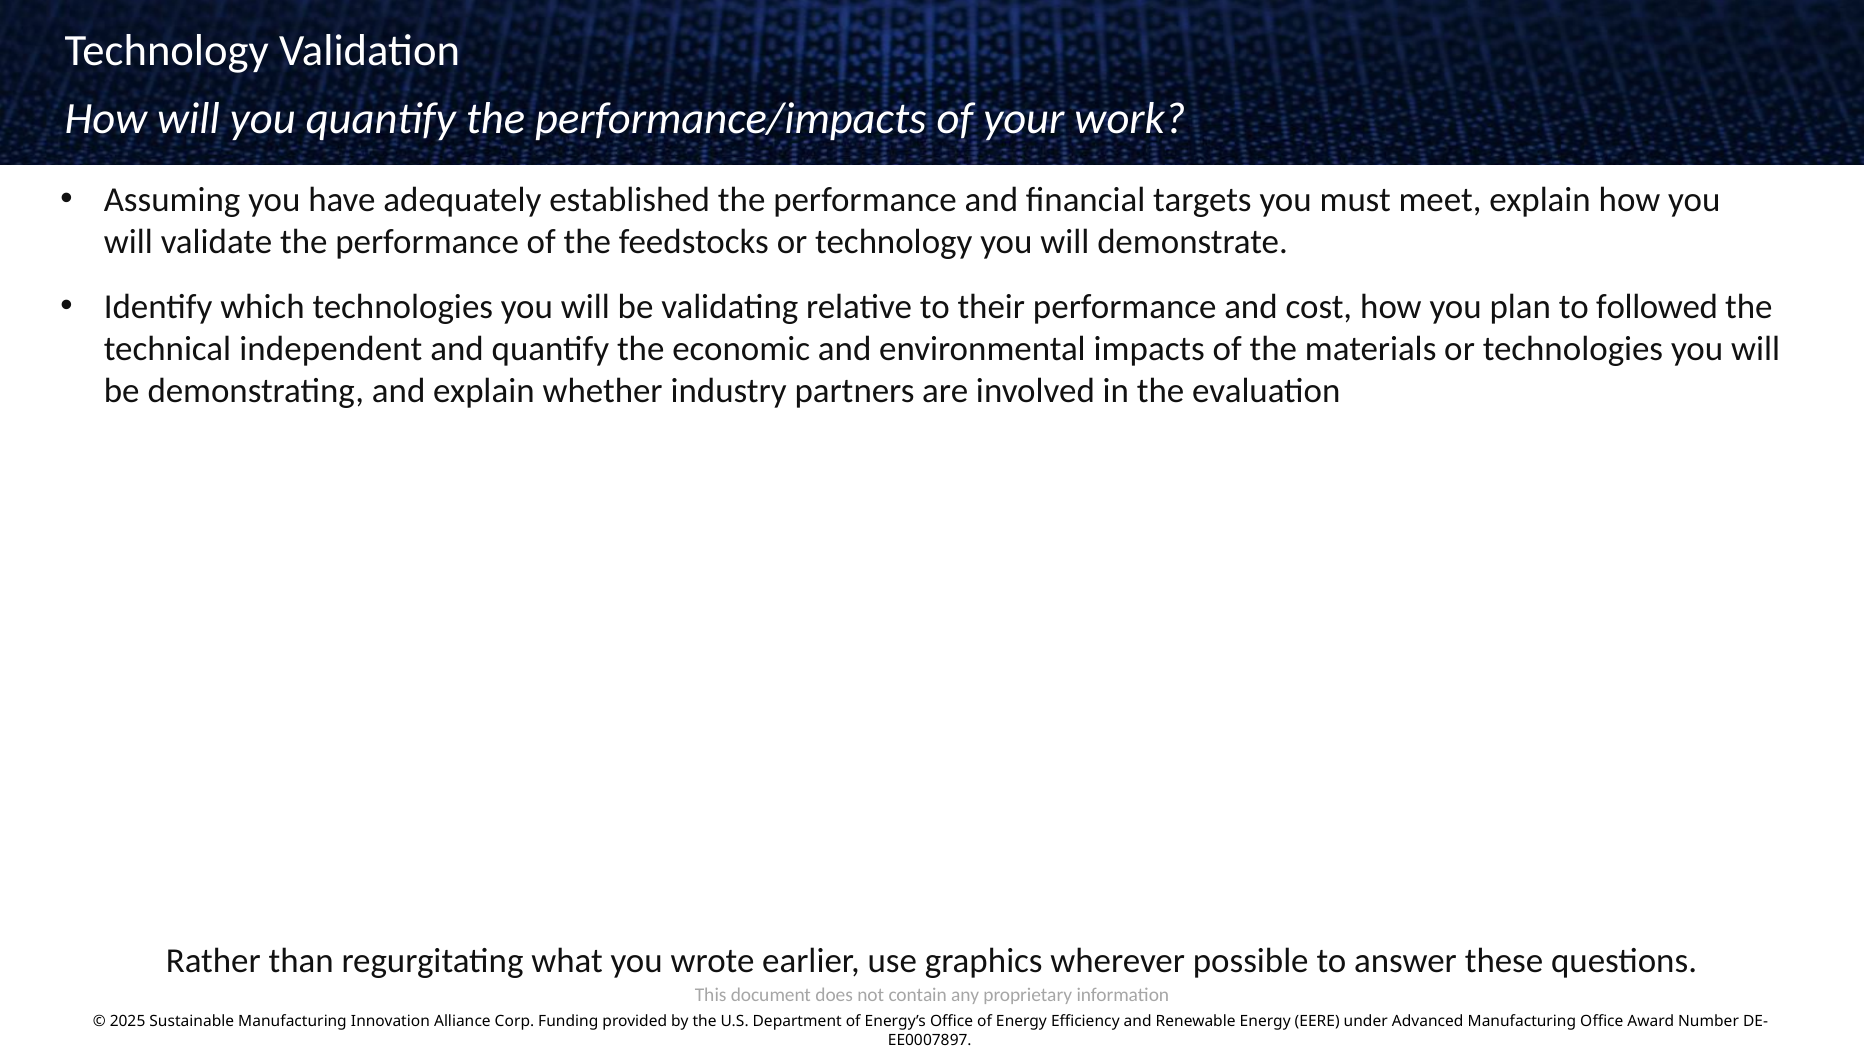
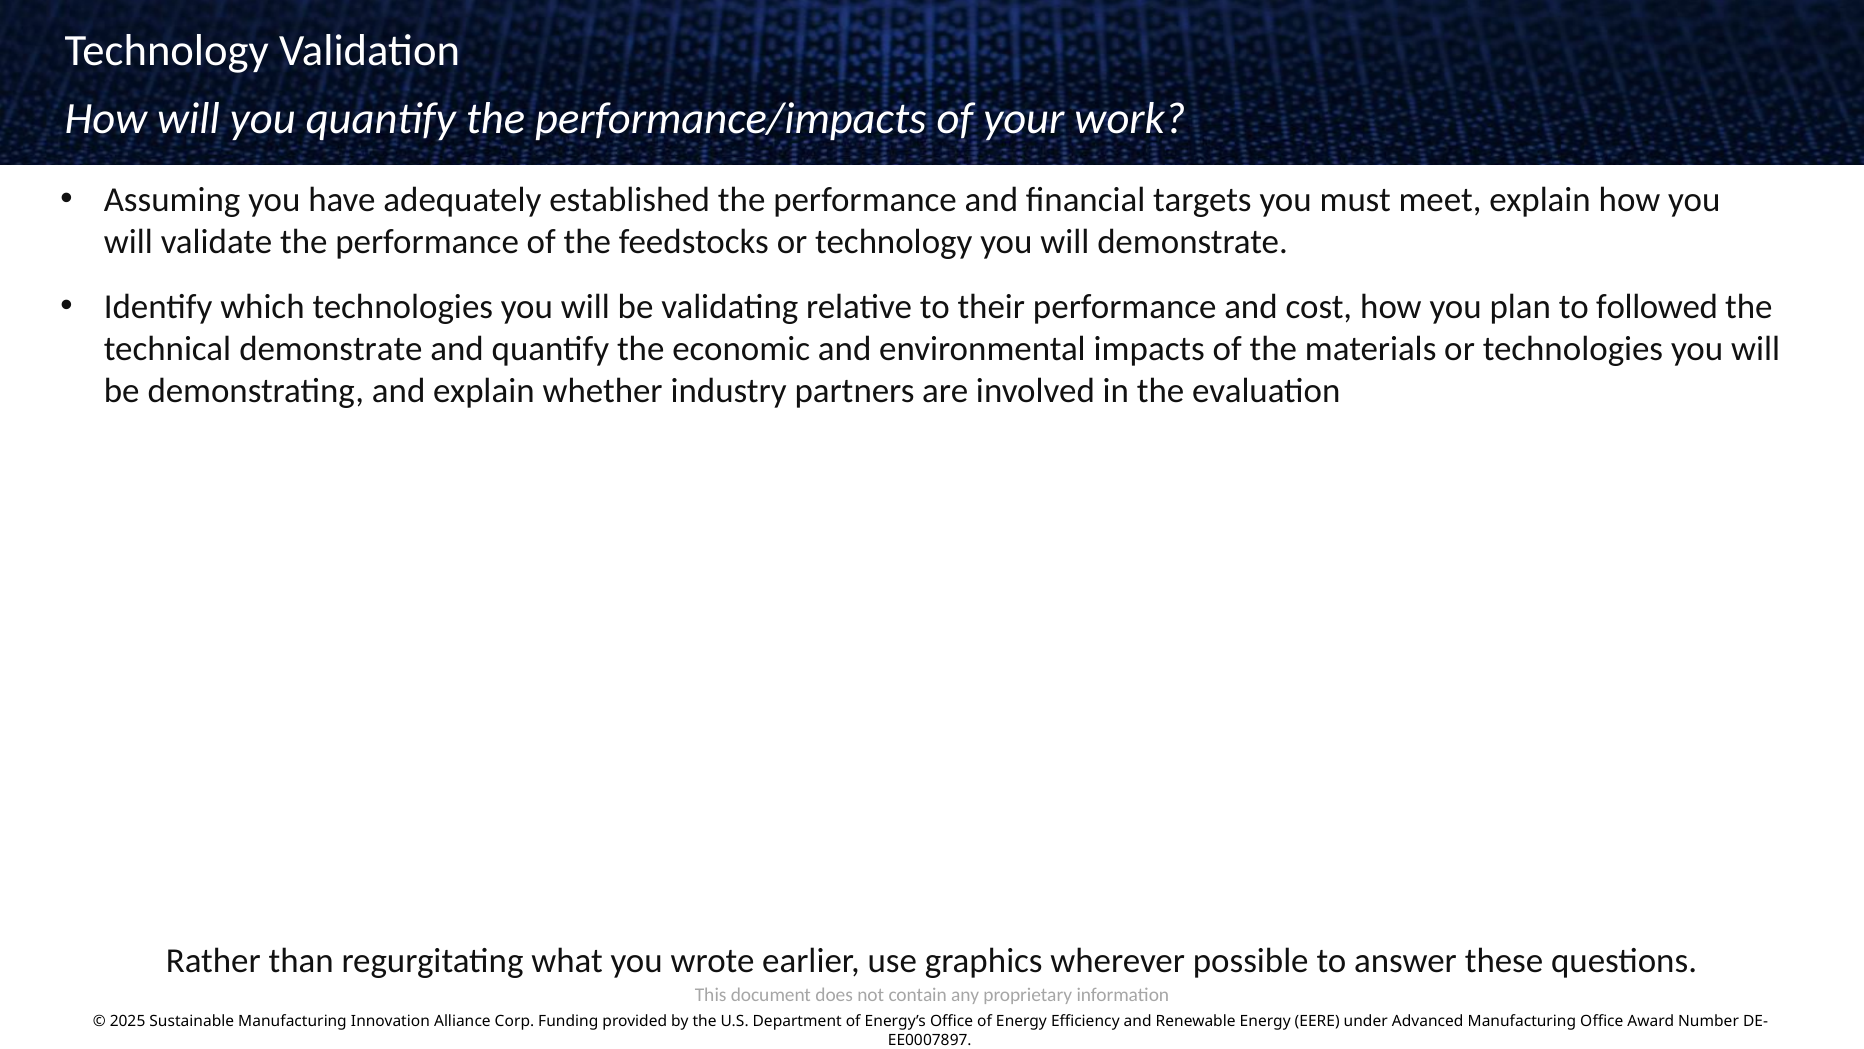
technical independent: independent -> demonstrate (331, 349)
